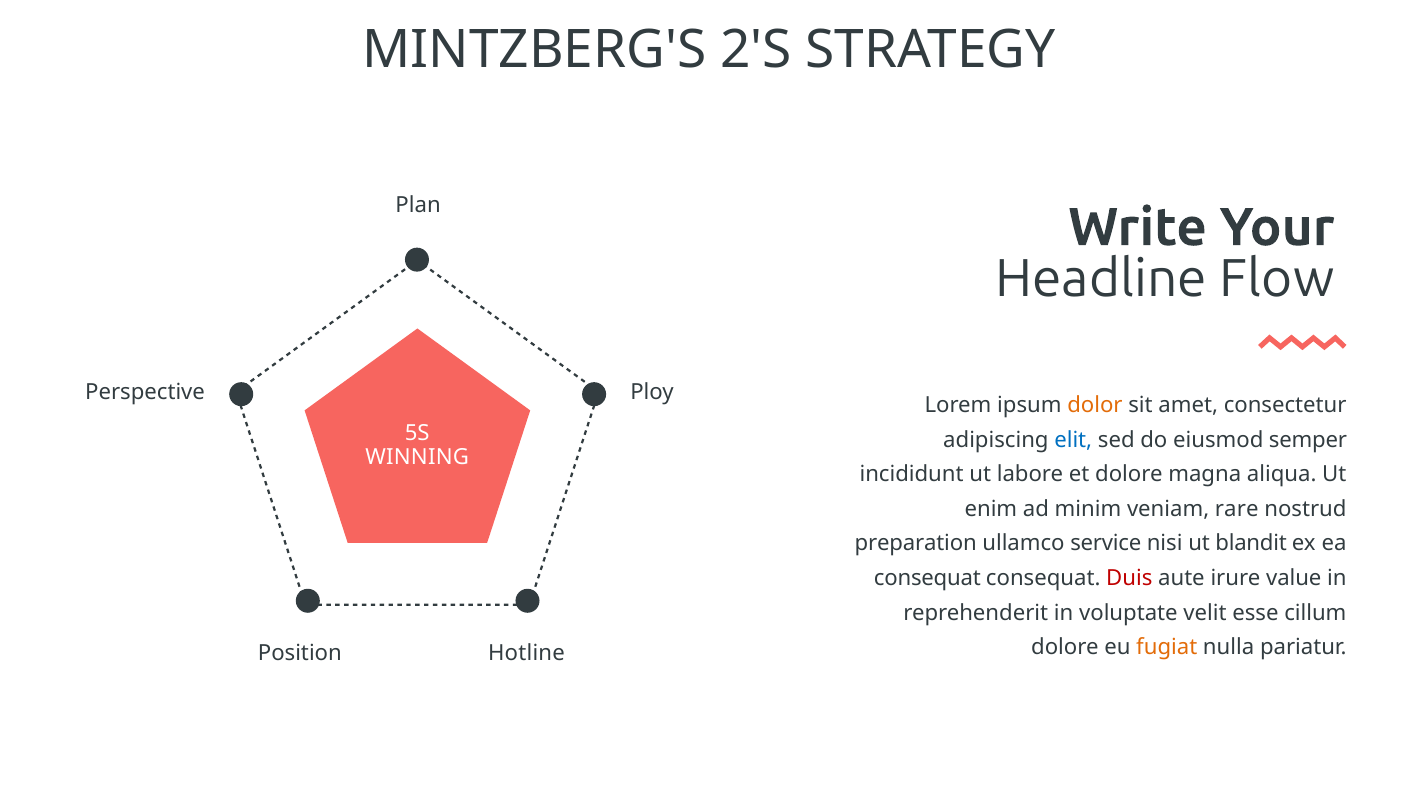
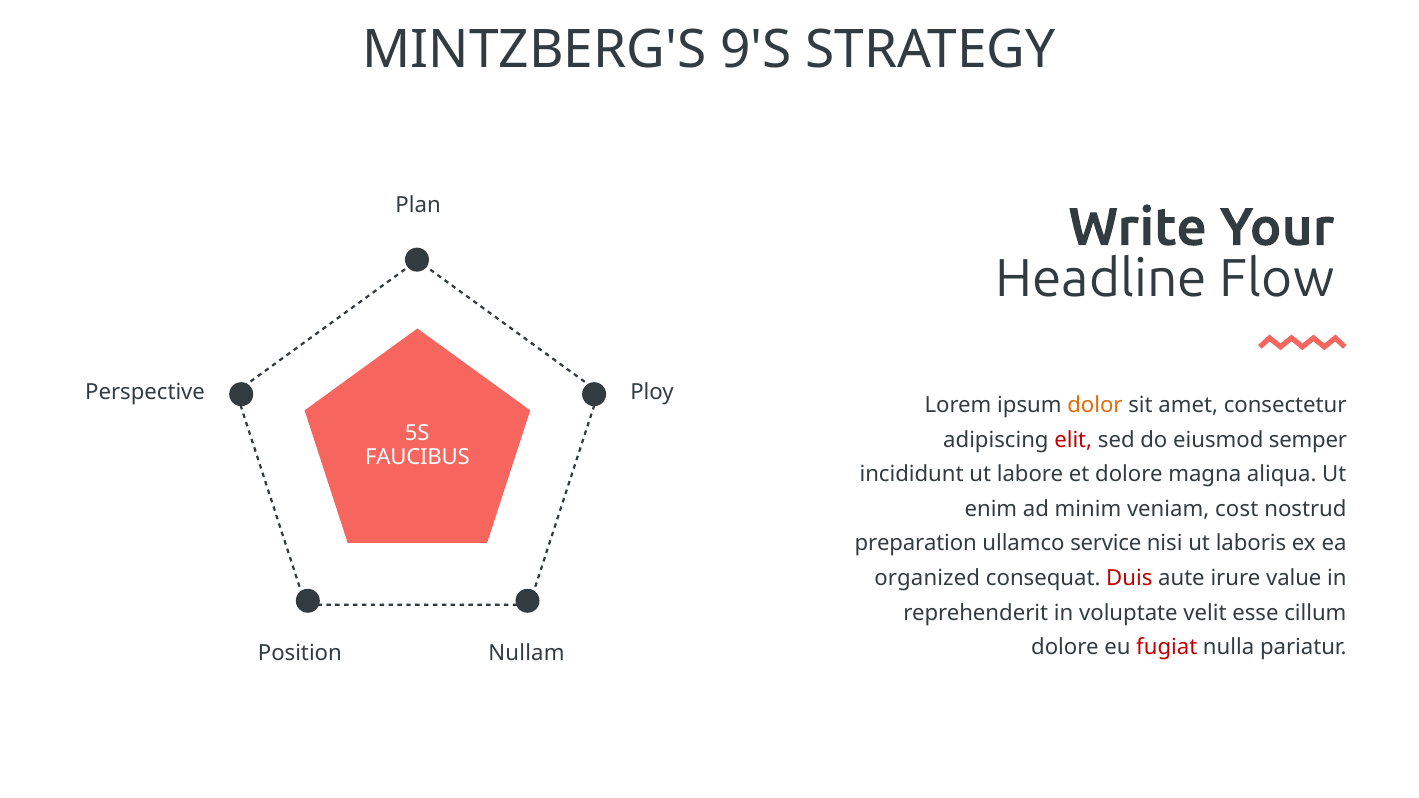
2'S: 2'S -> 9'S (756, 50)
elit colour: blue -> red (1073, 440)
WINNING: WINNING -> FAUCIBUS (417, 458)
rare: rare -> cost (1237, 509)
blandit: blandit -> laboris (1251, 544)
consequat: consequat -> organized (927, 578)
fugiat colour: orange -> red (1167, 648)
Hotline: Hotline -> Nullam (526, 654)
